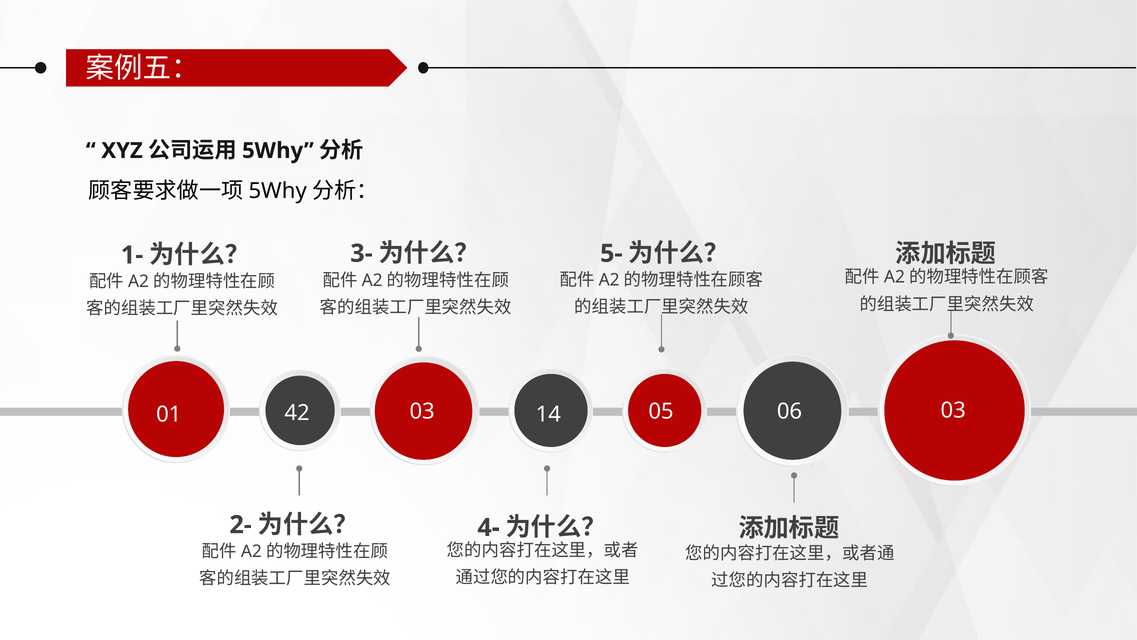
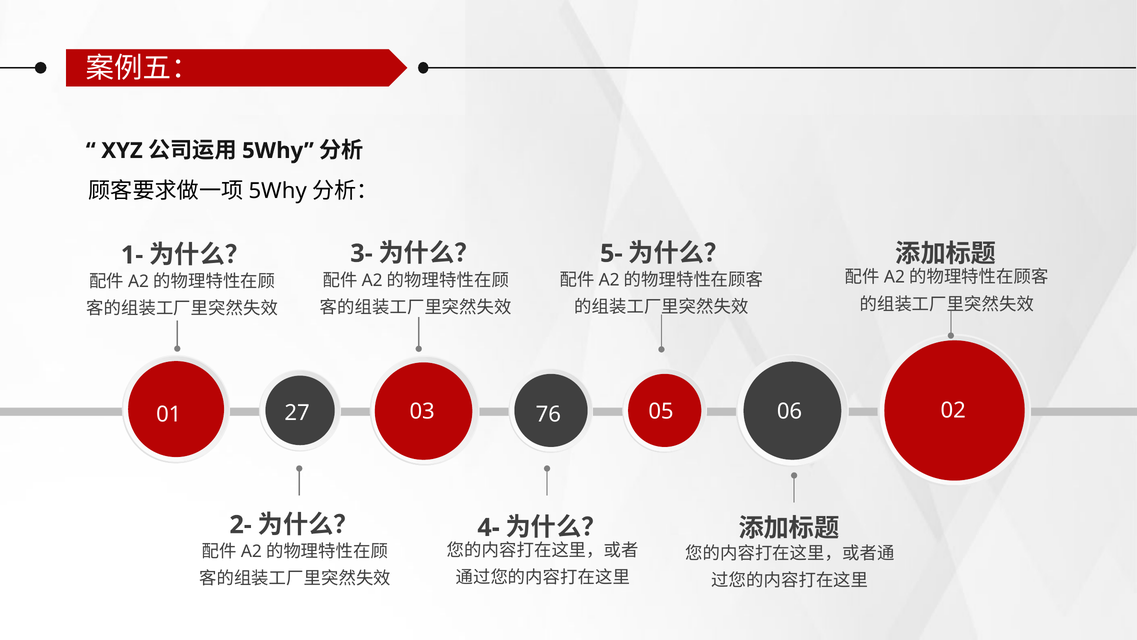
42: 42 -> 27 (297, 413)
14: 14 -> 76 (548, 414)
03: 03 -> 02 (953, 410)
